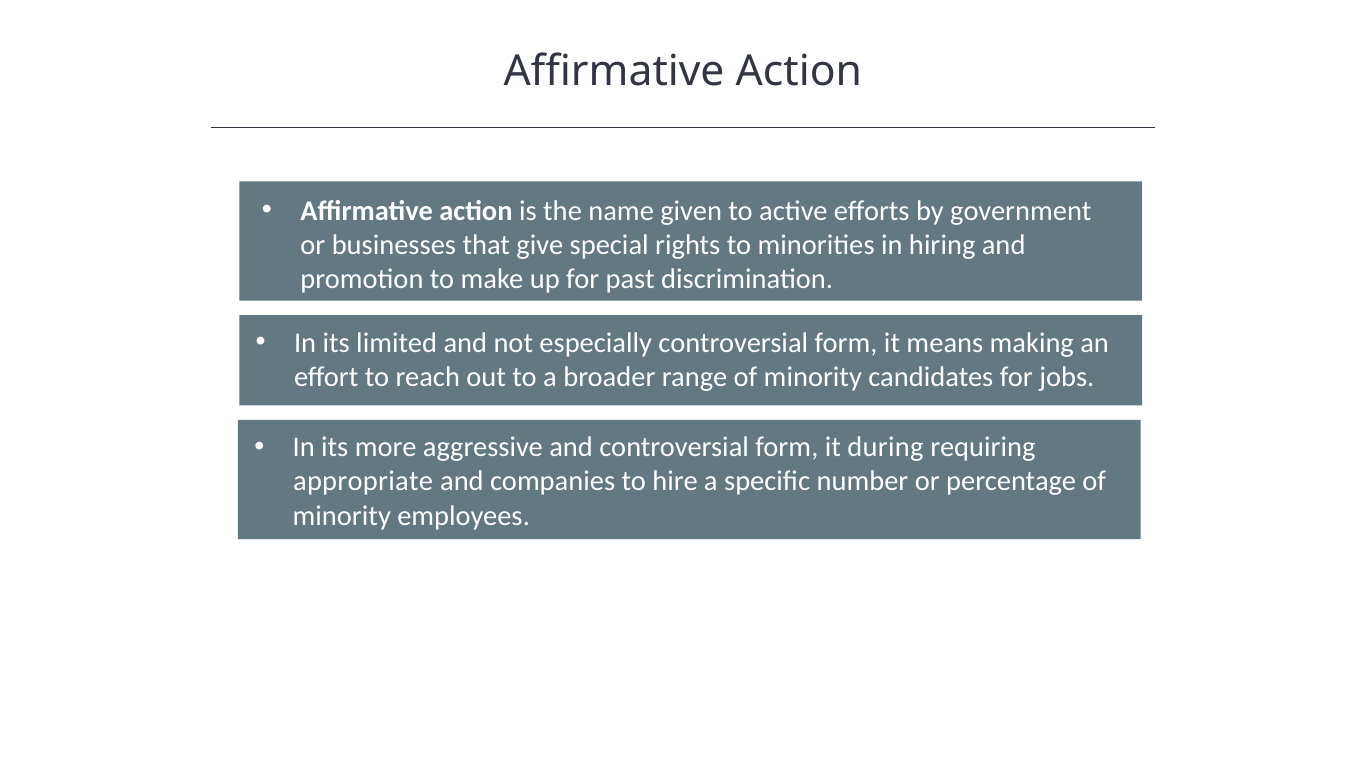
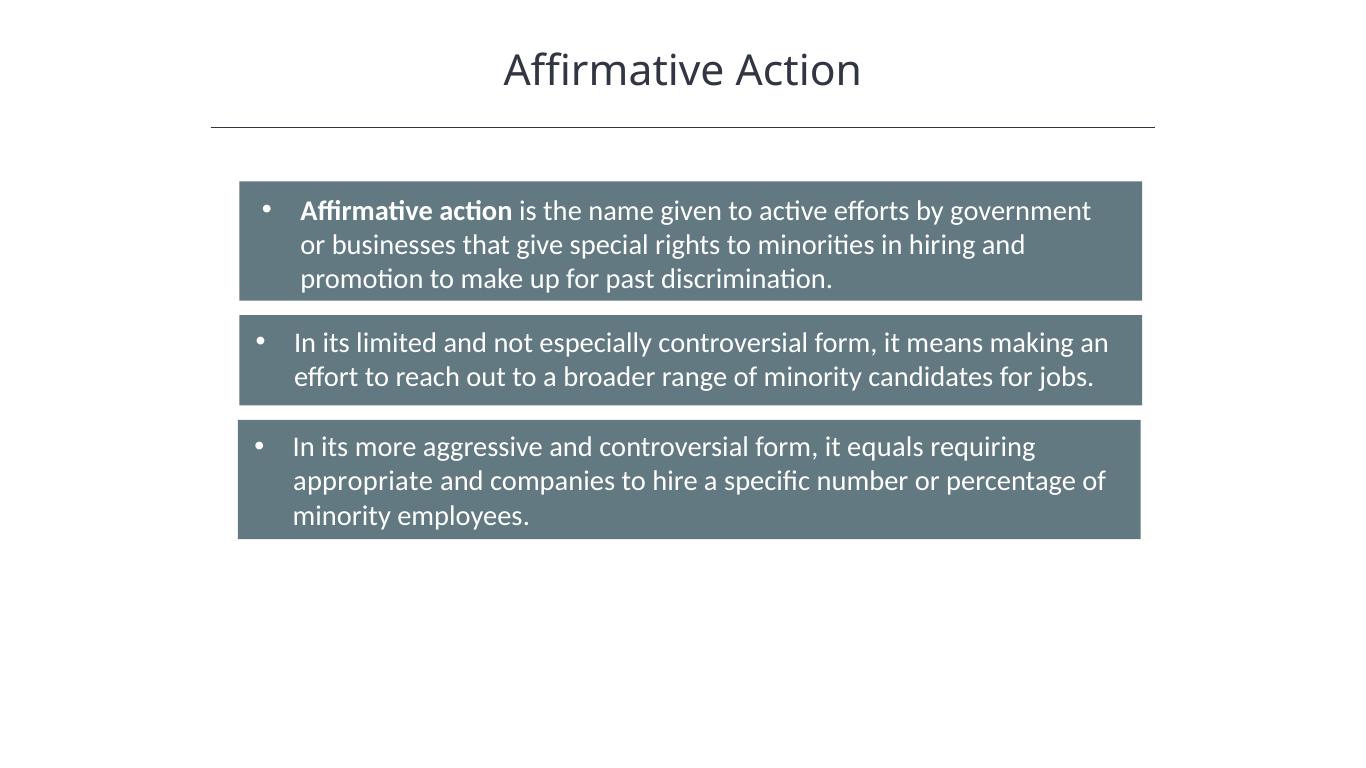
during: during -> equals (886, 448)
